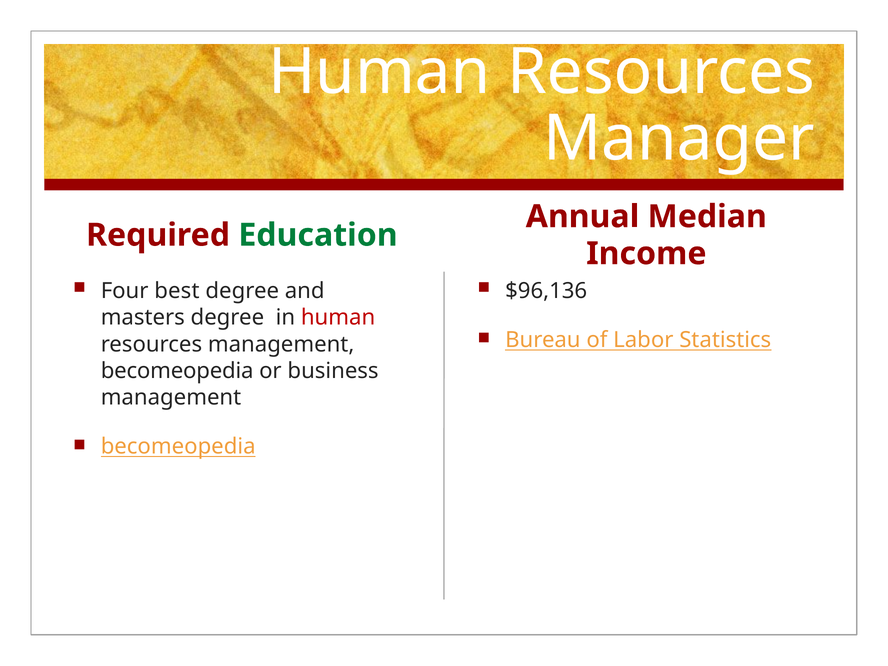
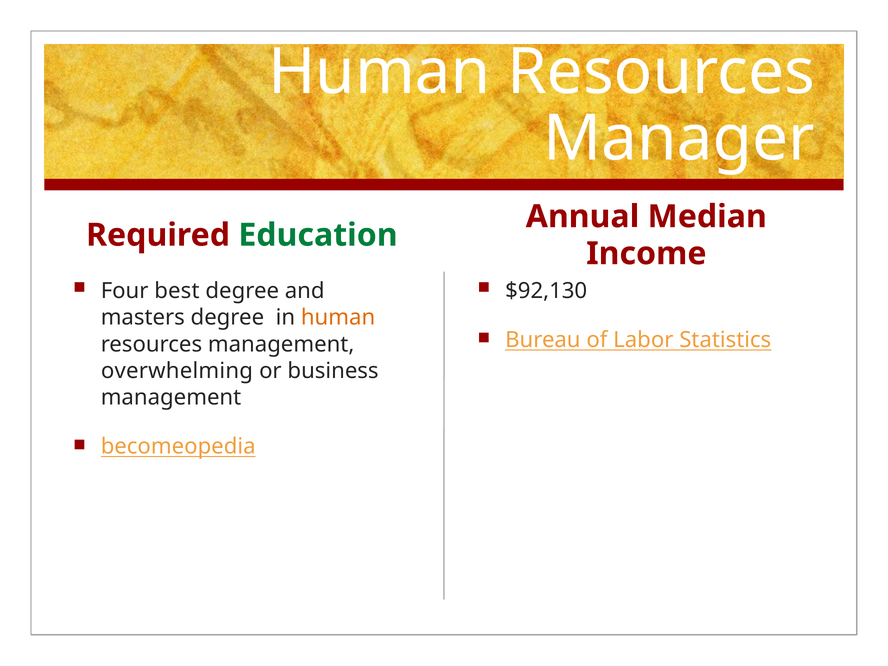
$96,136: $96,136 -> $92,130 (546, 291)
human colour: red -> orange (338, 318)
becomeopedia: becomeopedia -> overwhelming (177, 371)
